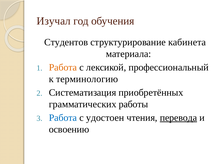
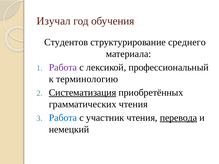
кабинета: кабинета -> среднего (187, 42)
Работа colour: orange -> purple (63, 67)
Систематизация underline: none -> present (82, 93)
грамматических работы: работы -> чтения (133, 104)
удостоен: удостоен -> участник (105, 118)
освоению: освоению -> немецкий (69, 130)
